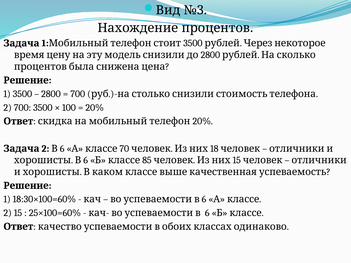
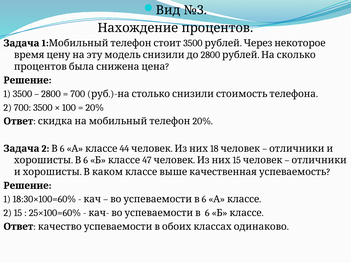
70: 70 -> 44 (124, 149)
85: 85 -> 47 (147, 160)
